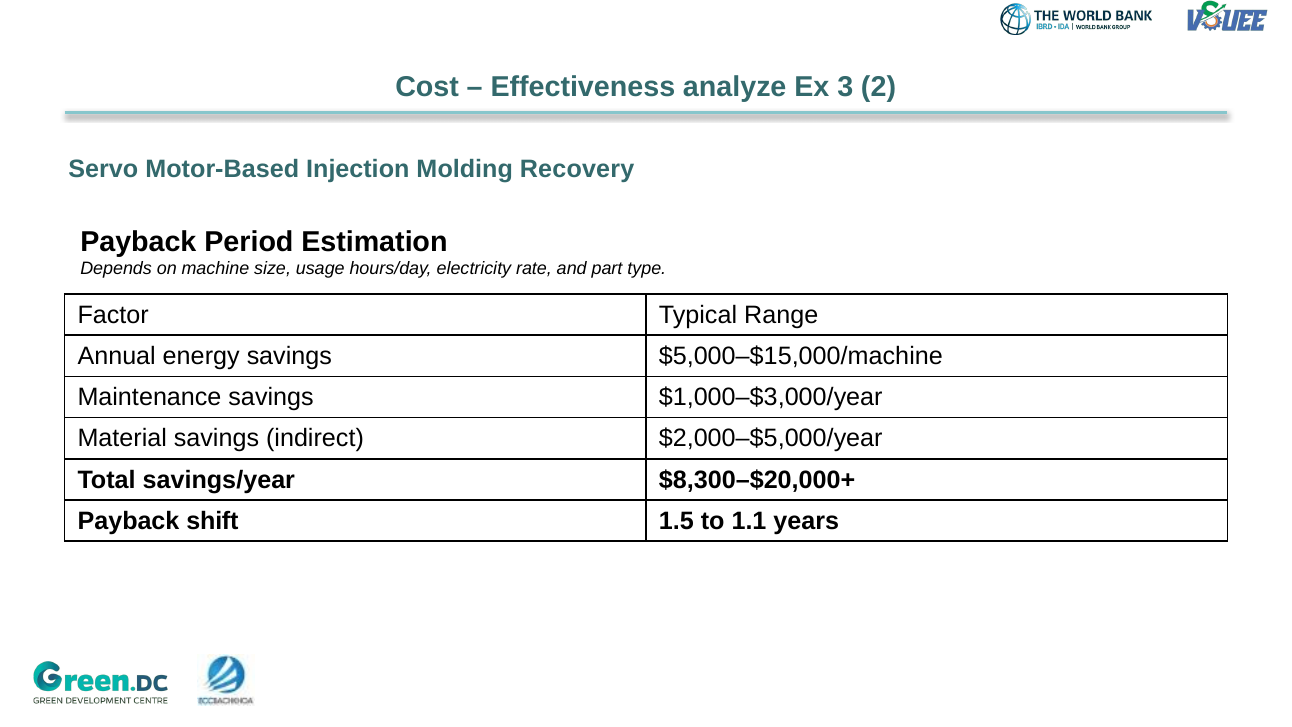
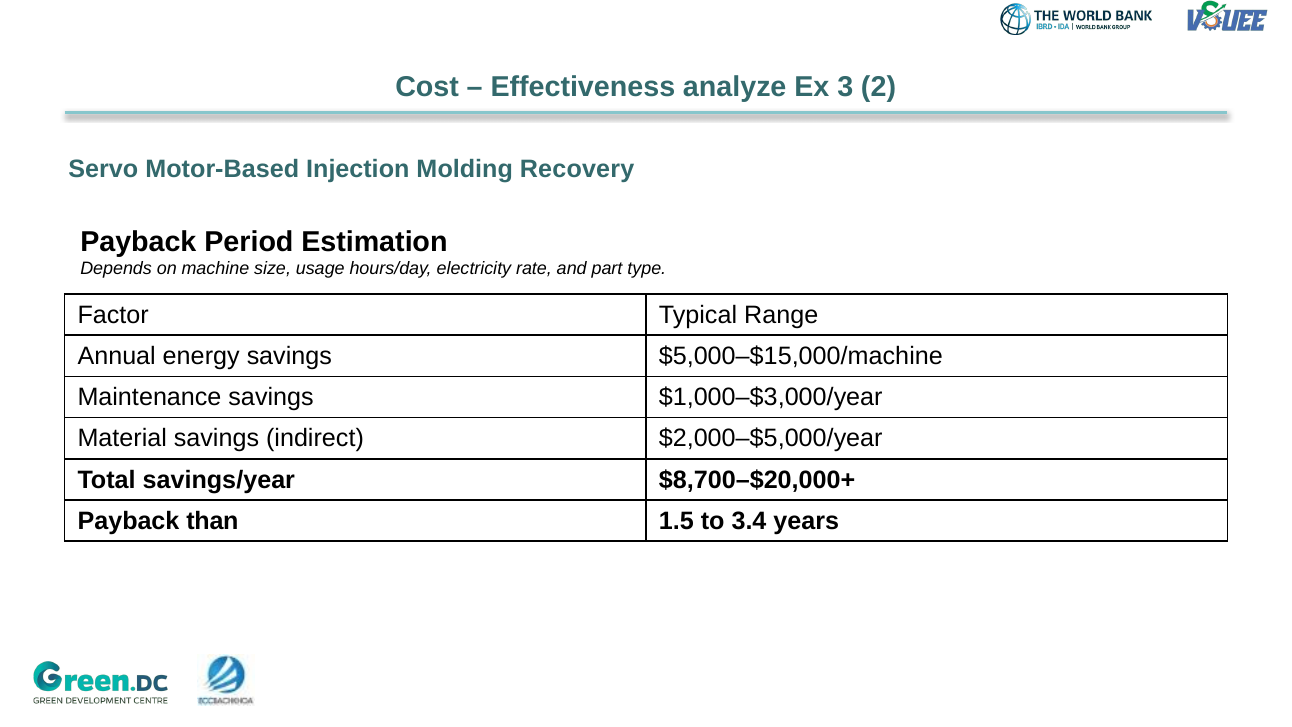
$8,300–$20,000+: $8,300–$20,000+ -> $8,700–$20,000+ (757, 480)
shift: shift -> than (212, 521)
1.1: 1.1 -> 3.4 (749, 521)
